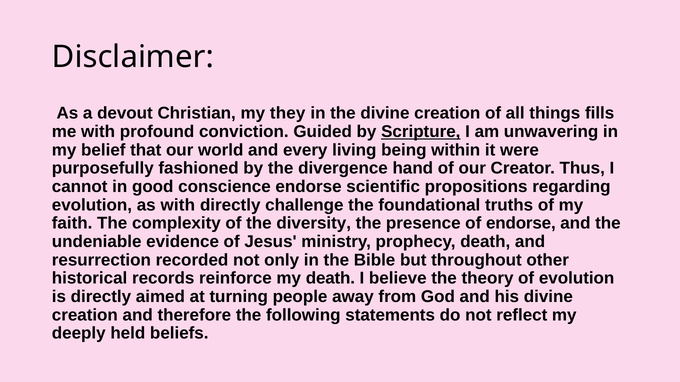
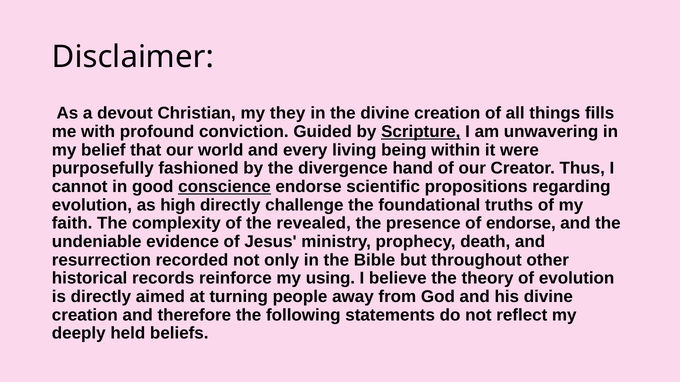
conscience underline: none -> present (224, 187)
as with: with -> high (178, 205)
diversity: diversity -> revealed (314, 224)
my death: death -> using (330, 279)
